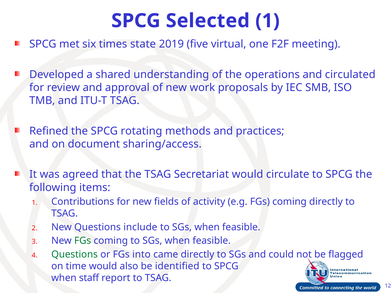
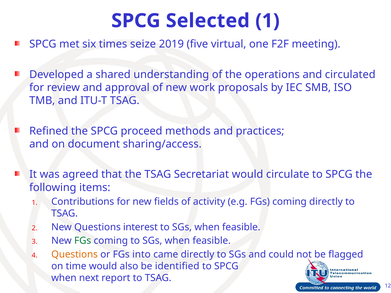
state: state -> seize (143, 44)
rotating: rotating -> proceed (142, 131)
include: include -> interest (140, 227)
Questions colour: green -> orange (75, 255)
staff: staff -> next (89, 278)
